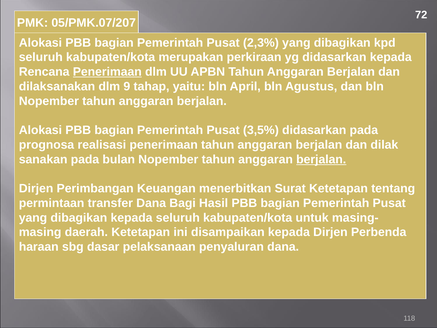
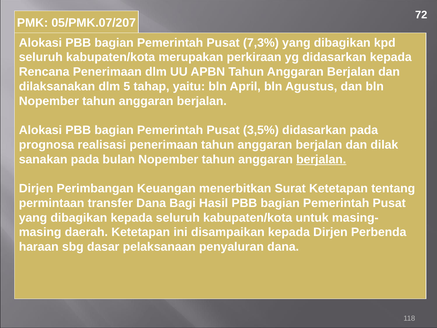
2,3%: 2,3% -> 7,3% (261, 43)
Penerimaan underline: present -> none (107, 72)
9: 9 -> 5 (127, 86)
